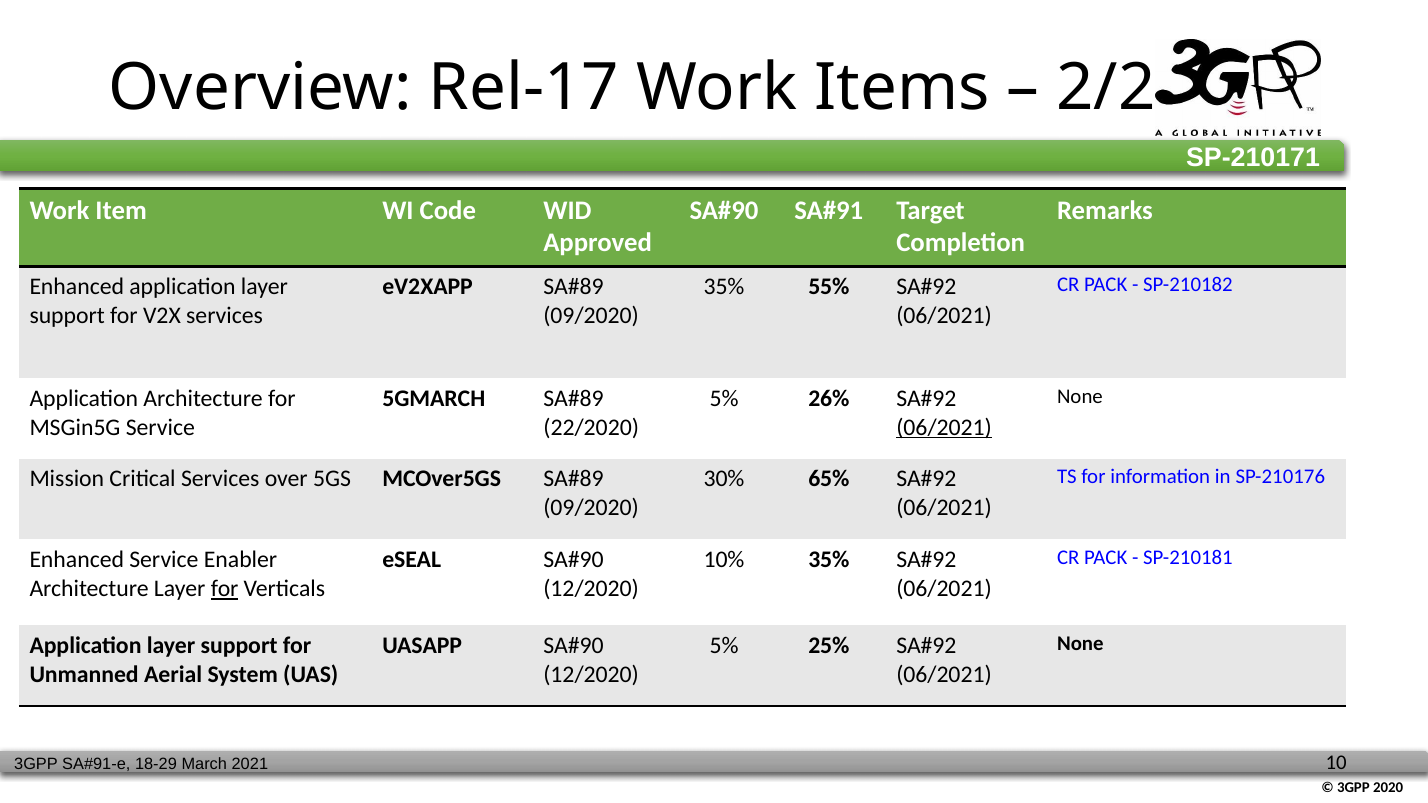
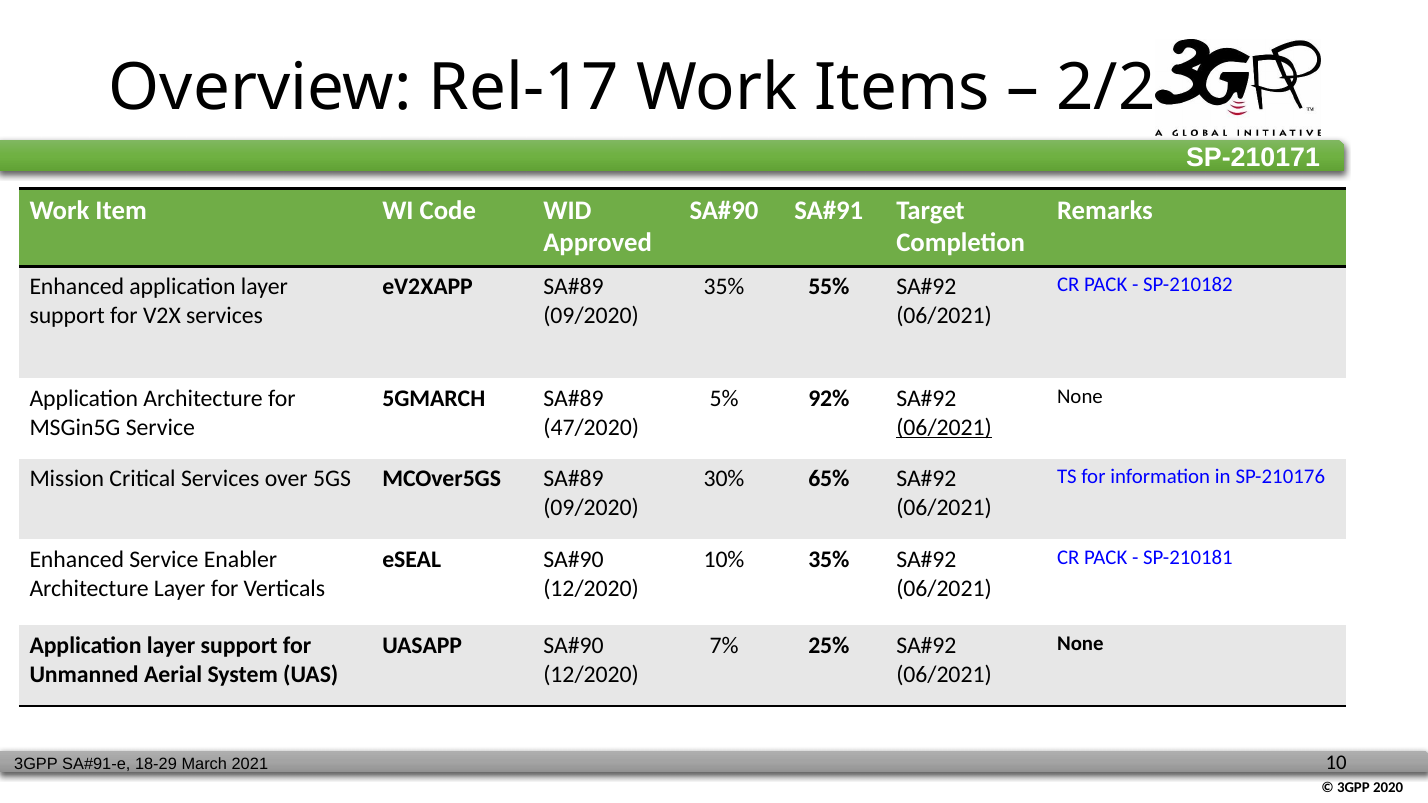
26%: 26% -> 92% (829, 398)
22/2020: 22/2020 -> 47/2020 (591, 427)
for underline: present -> none (225, 589)
5%: 5% -> 7% (724, 646)
